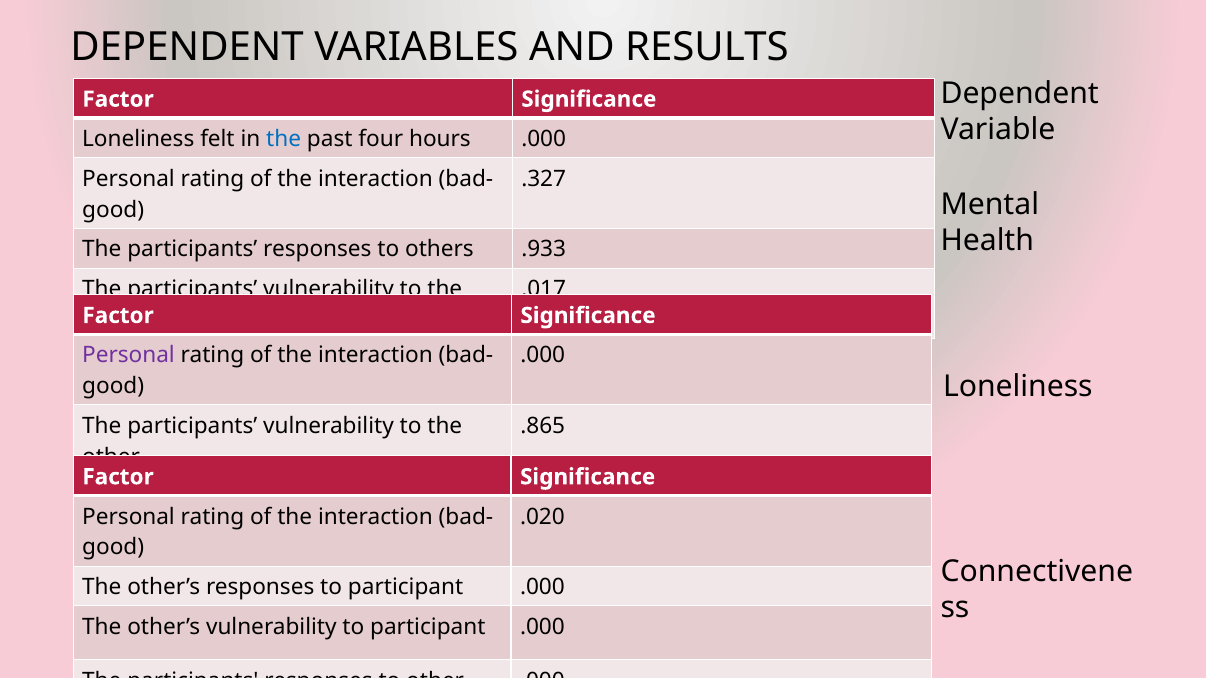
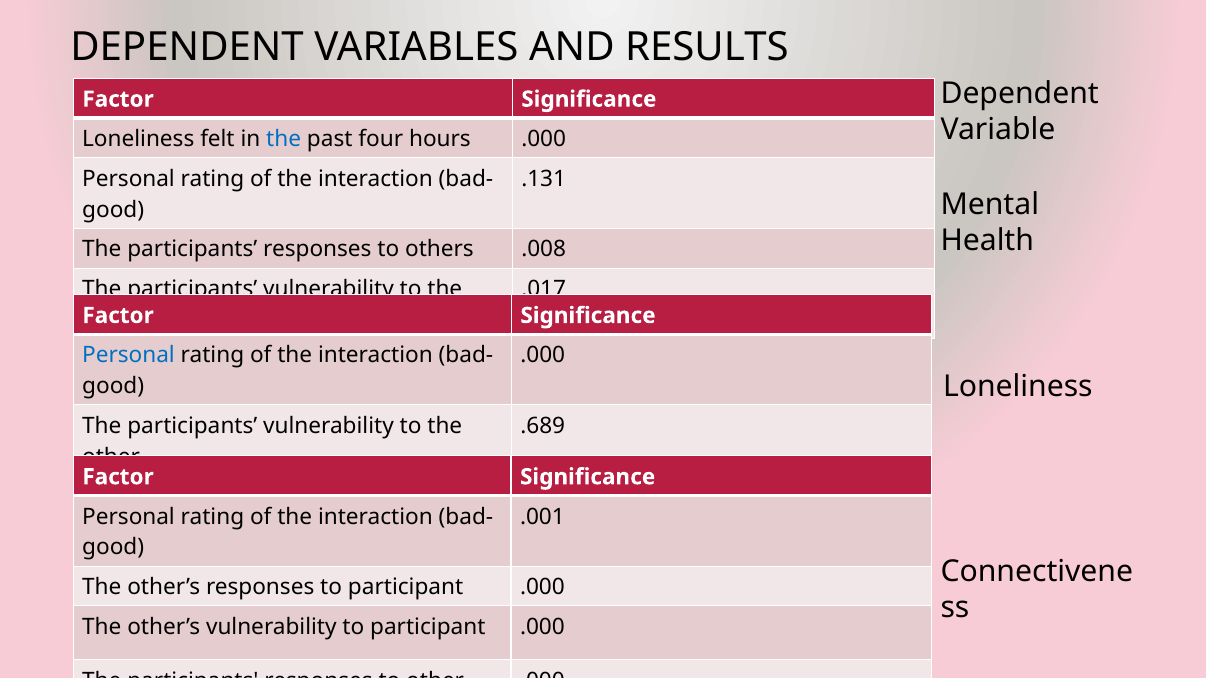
.327: .327 -> .131 (544, 179)
.933: .933 -> .008 (544, 250)
Personal colour: purple -> blue (129, 356)
.865: .865 -> .689 (543, 426)
.020: .020 -> .001 (542, 517)
